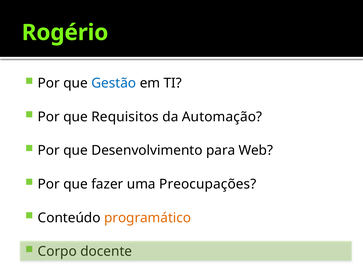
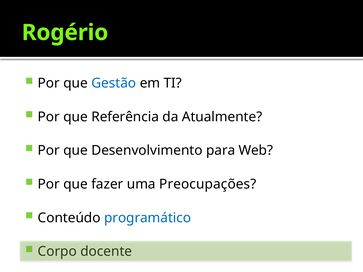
Requisitos: Requisitos -> Referência (125, 117)
Automação: Automação -> Atualmente (222, 117)
programático colour: orange -> blue (148, 218)
